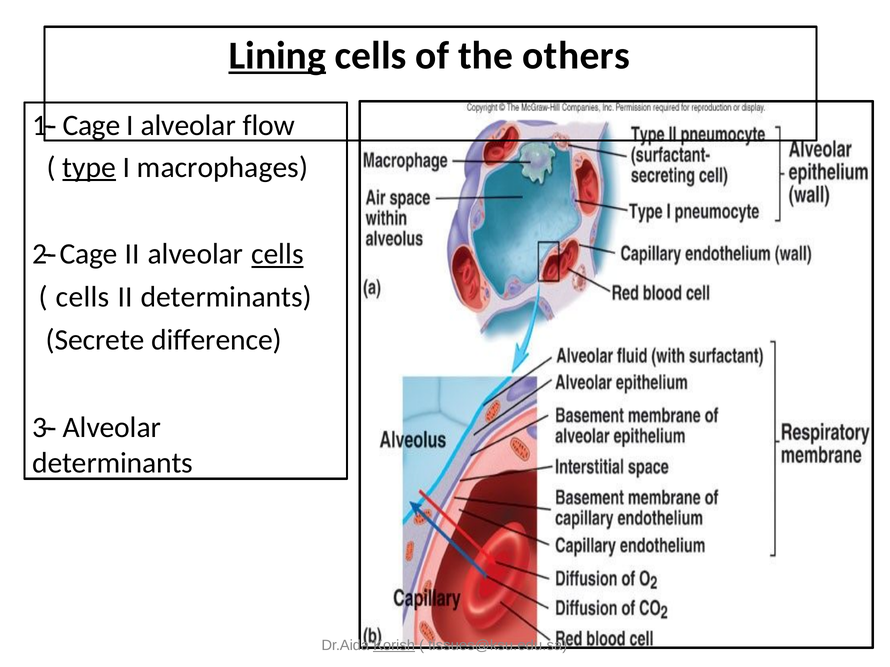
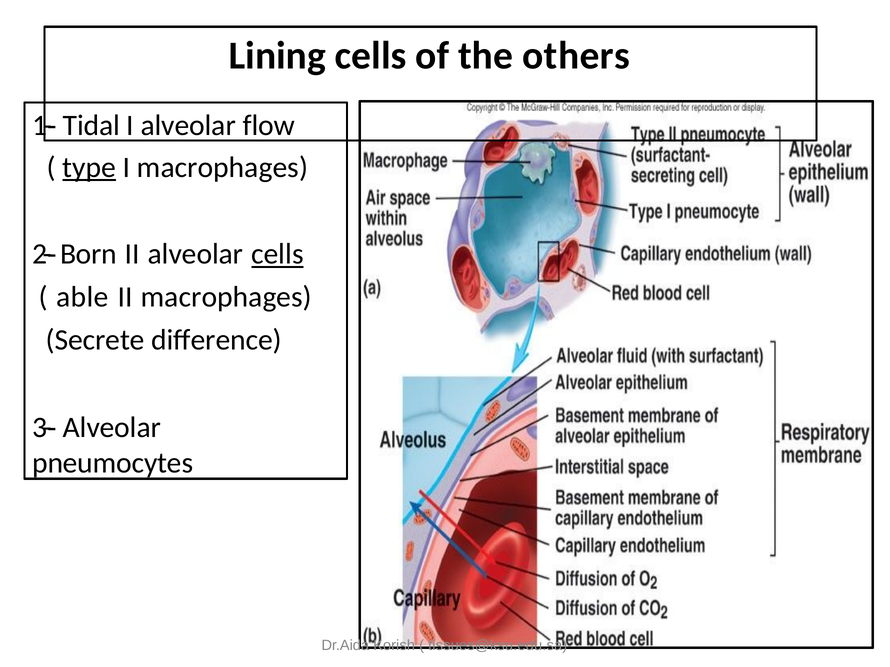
Lining underline: present -> none (277, 56)
Cage: Cage -> Tidal (91, 126)
Cage: Cage -> Born (89, 254)
cells: cells -> able (83, 297)
II determinants: determinants -> macrophages (226, 297)
determinants: determinants -> pneumocytes (113, 463)
Korish underline: present -> none (394, 646)
